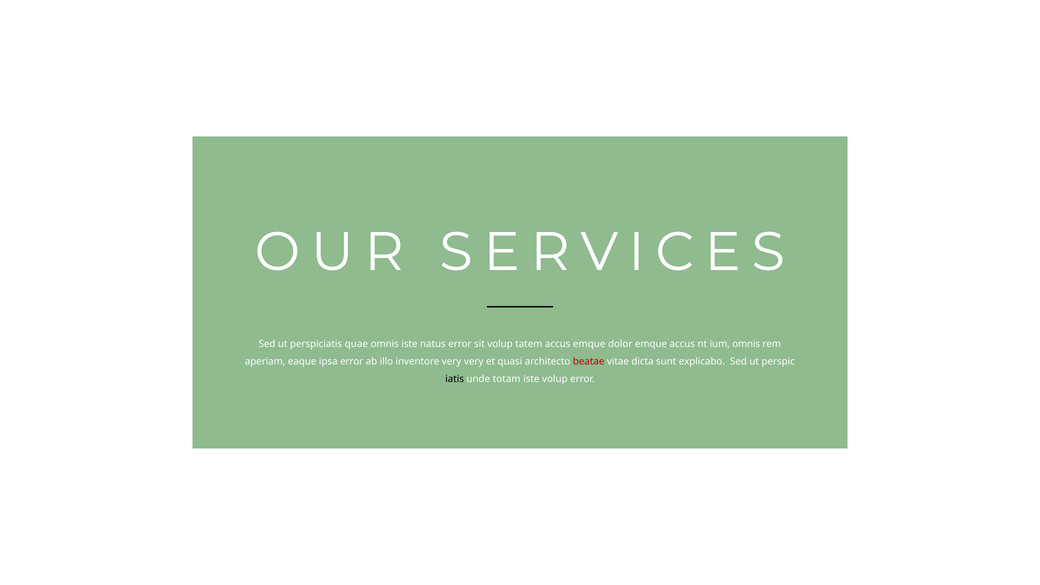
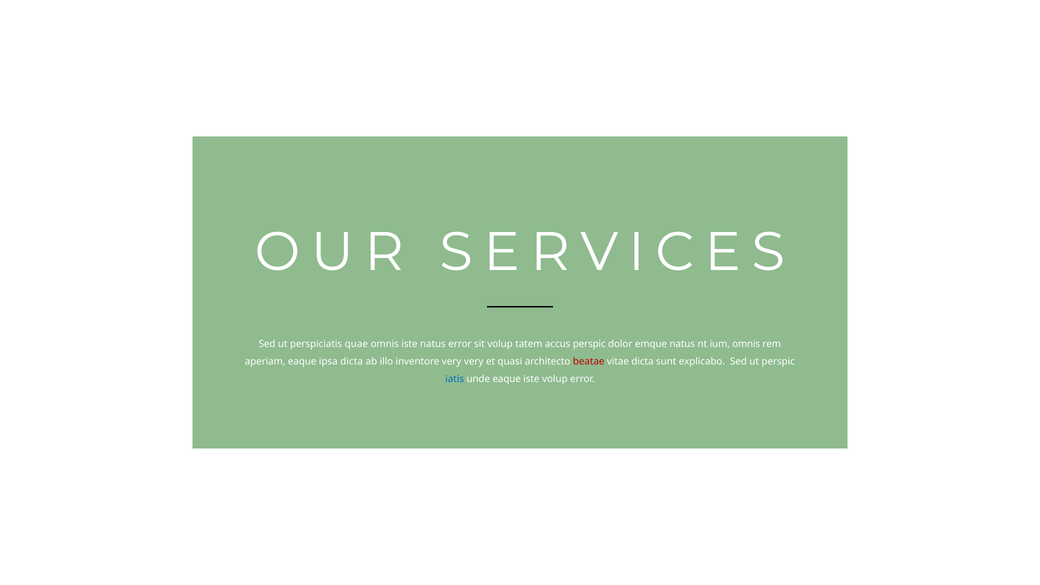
accus emque: emque -> perspic (589, 344)
emque accus: accus -> natus (682, 344)
ipsa error: error -> dicta (352, 361)
iatis colour: black -> blue (455, 379)
unde totam: totam -> eaque (507, 379)
